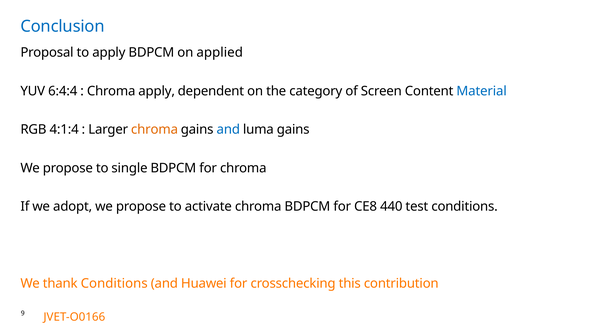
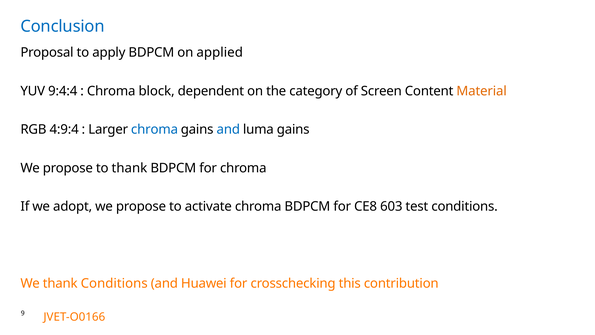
6:4:4: 6:4:4 -> 9:4:4 (63, 91)
Chroma apply: apply -> block (157, 91)
Material colour: blue -> orange (482, 91)
4:1:4: 4:1:4 -> 4:9:4 (64, 129)
chroma colour: orange -> blue (155, 129)
to single: single -> thank (129, 168)
440: 440 -> 603 (391, 206)
